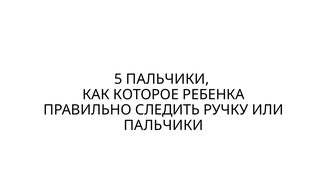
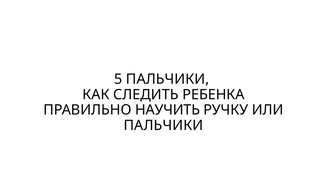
КОТОРОЕ: КОТОРОЕ -> СЛЕДИТЬ (146, 95)
СЛЕДИТЬ: СЛЕДИТЬ -> НАУЧИТЬ (168, 110)
